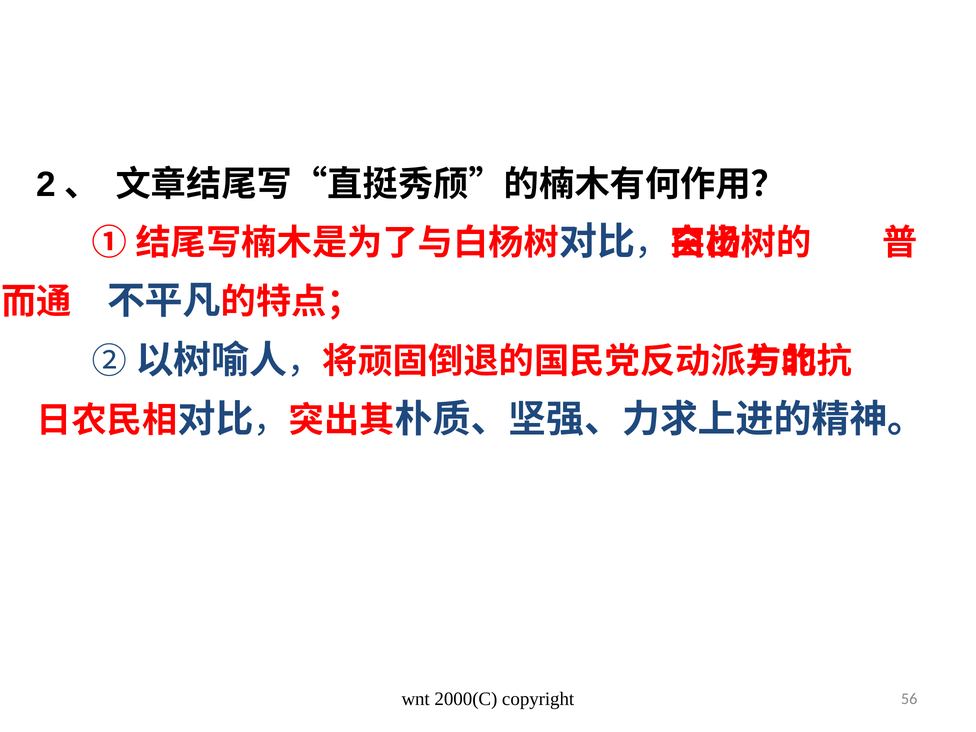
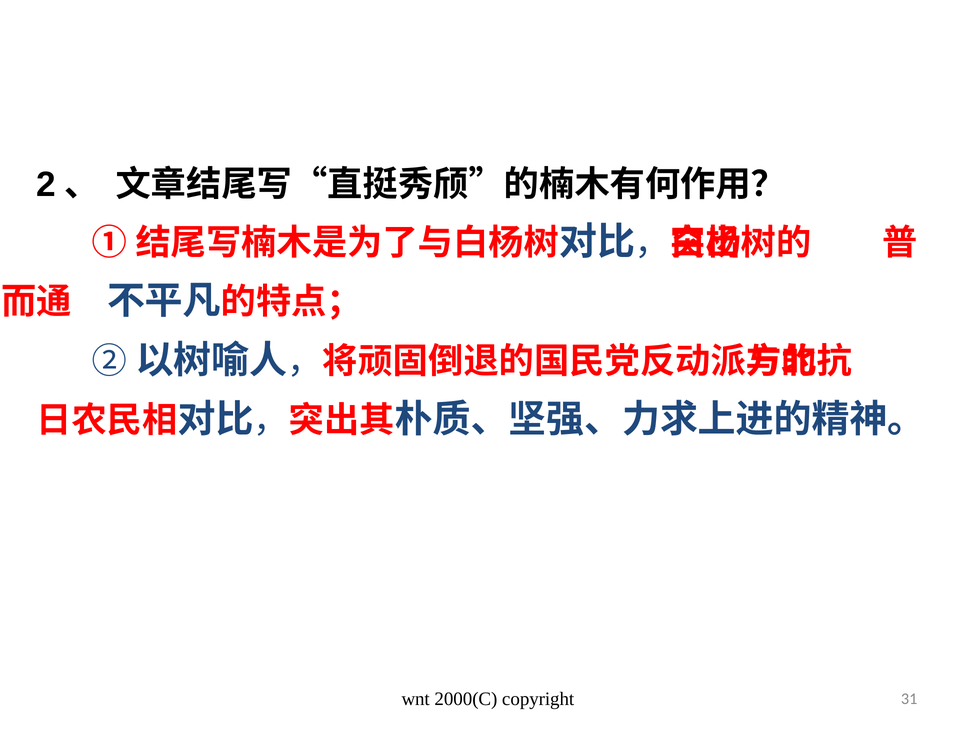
56: 56 -> 31 (909, 699)
